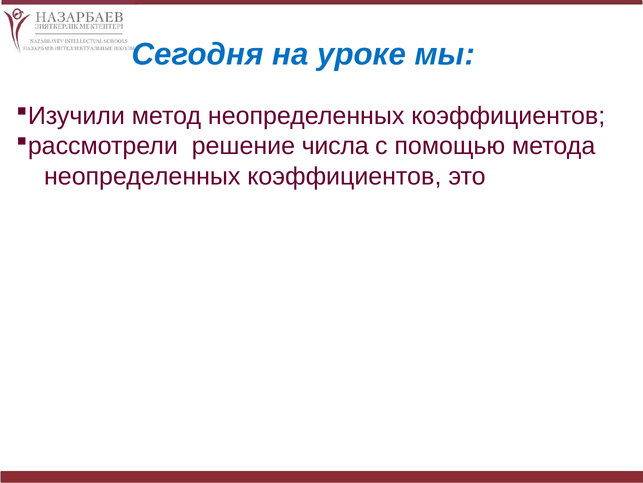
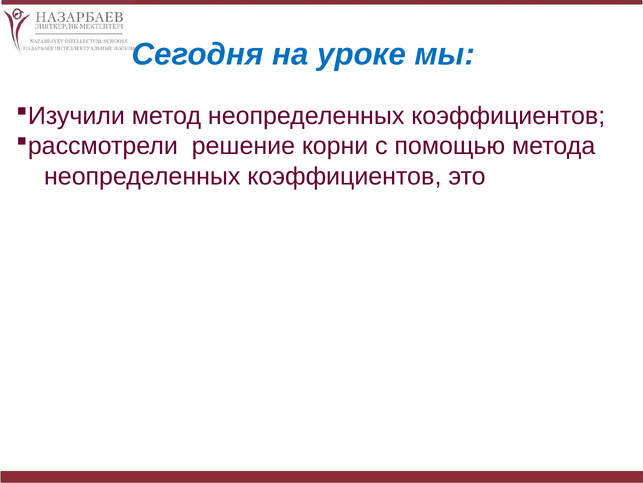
числа: числа -> корни (335, 146)
